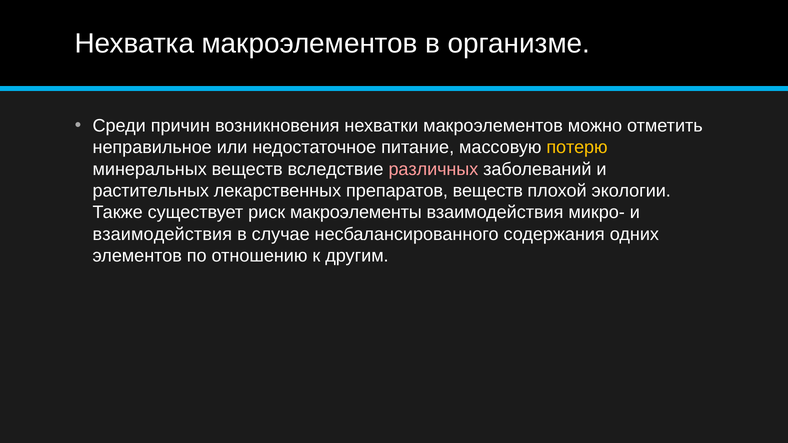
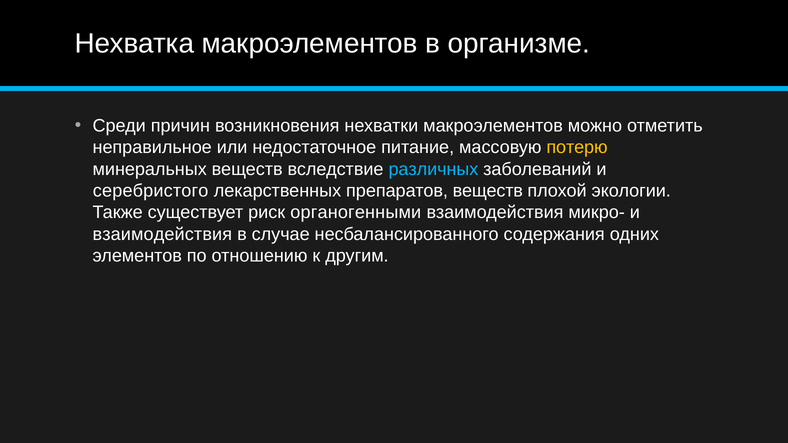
различных colour: pink -> light blue (433, 169)
растительных: растительных -> серебристого (151, 191)
макроэлементы: макроэлементы -> органогенными (356, 213)
